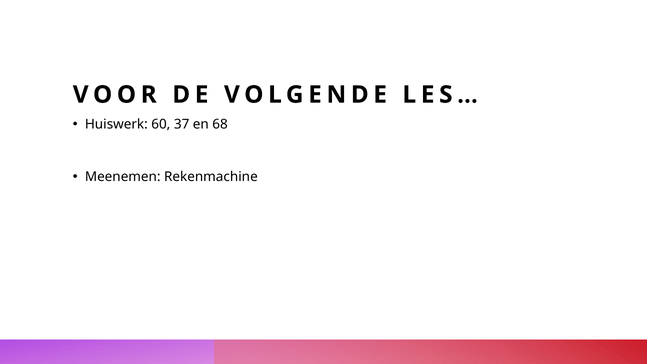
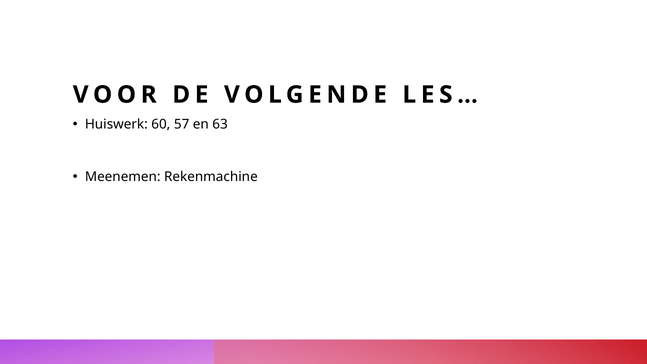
37: 37 -> 57 (182, 125)
68: 68 -> 63 (220, 125)
